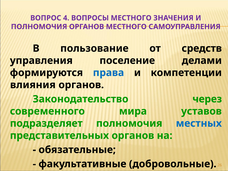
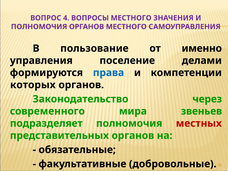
средств: средств -> именно (202, 48)
влияния: влияния -> которых (33, 85)
уставов: уставов -> звеньев (202, 111)
местных colour: blue -> red (199, 123)
